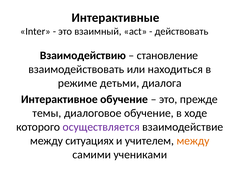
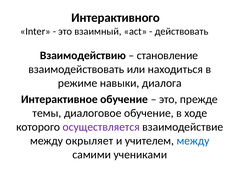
Интерактивные: Интерактивные -> Интерактивного (116, 18)
детьми: детьми -> навыки (120, 83)
ситуациях: ситуациях -> окрыляет (89, 141)
между colour: orange -> blue (193, 141)
